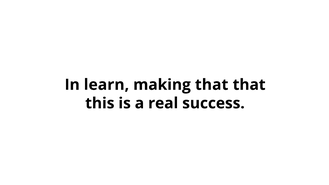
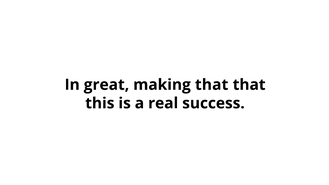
learn: learn -> great (106, 85)
